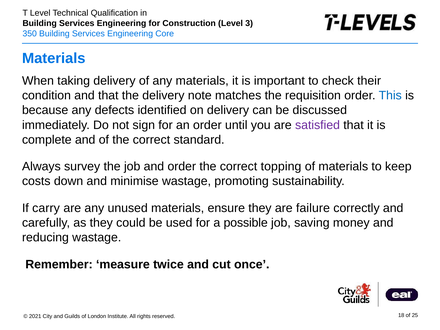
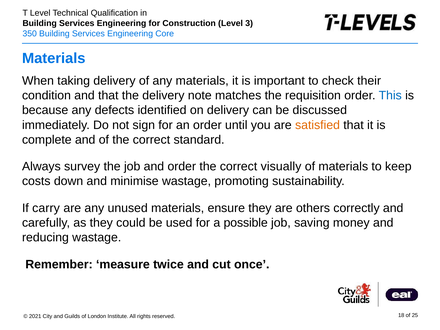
satisfied colour: purple -> orange (318, 125)
topping: topping -> visually (281, 167)
failure: failure -> others (313, 208)
